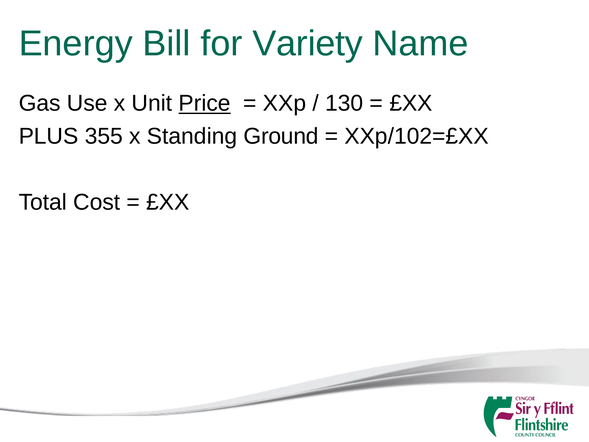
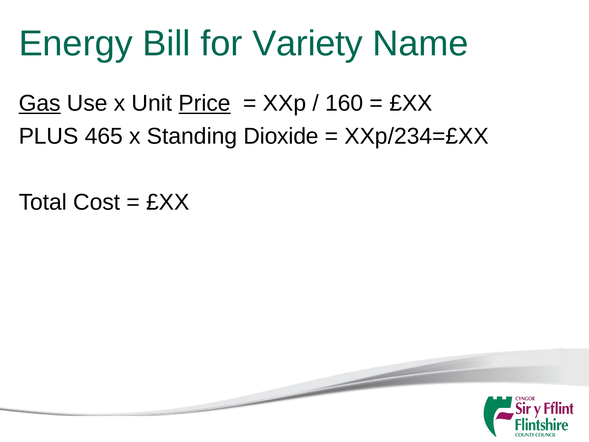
Gas underline: none -> present (40, 103)
130: 130 -> 160 (344, 103)
355: 355 -> 465 (104, 136)
Ground: Ground -> Dioxide (281, 136)
XXp/102=£XX: XXp/102=£XX -> XXp/234=£XX (417, 136)
